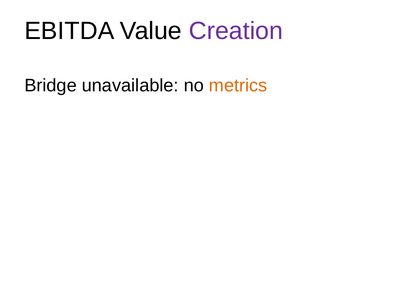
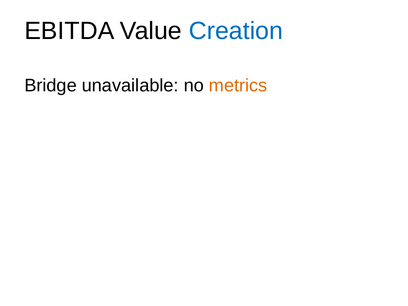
Creation colour: purple -> blue (236, 31)
